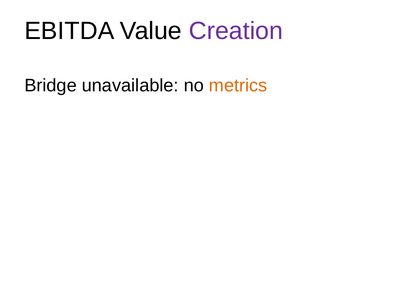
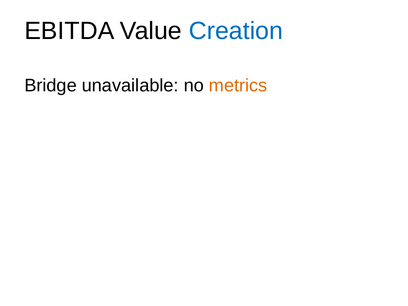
Creation colour: purple -> blue (236, 31)
